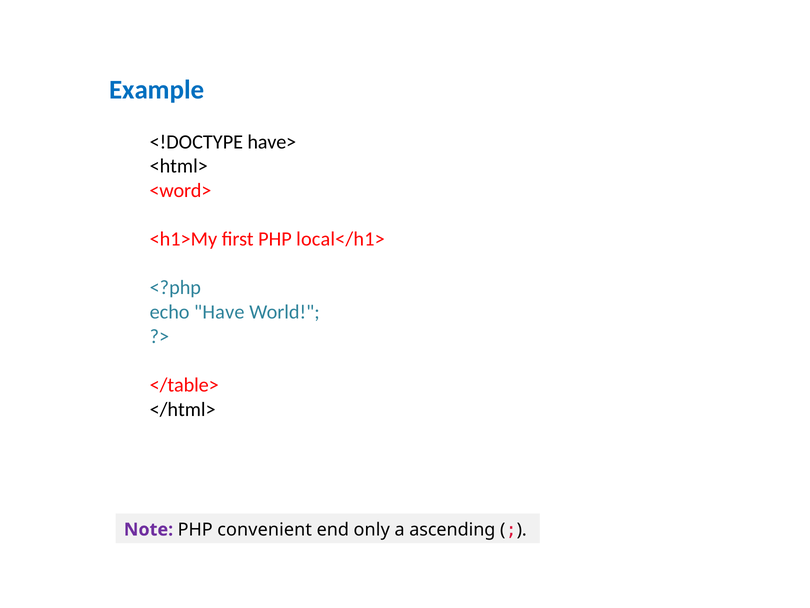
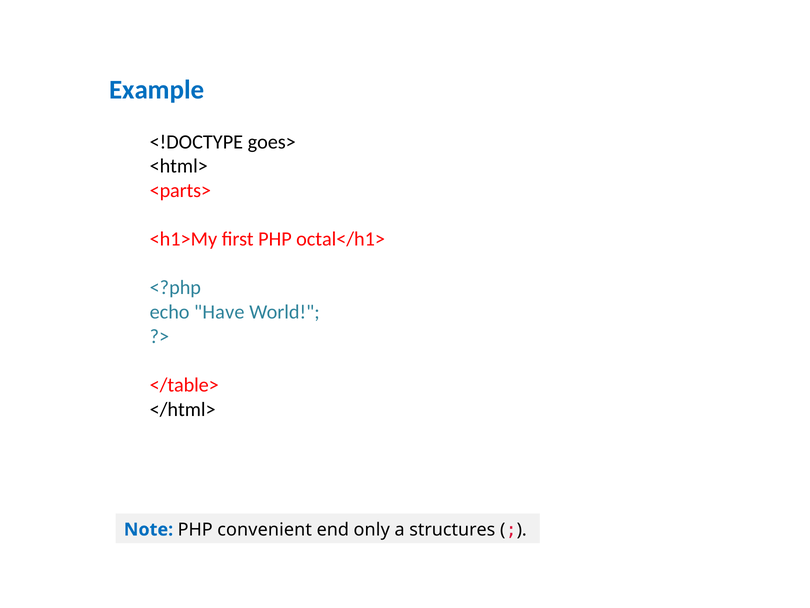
have>: have> -> goes> (272, 142)
<word>: <word> -> <parts> (180, 190)
local</h1>: local</h1> -> octal</h1> (341, 239)
Note colour: purple -> blue (148, 529)
ascending: ascending -> structures (452, 529)
